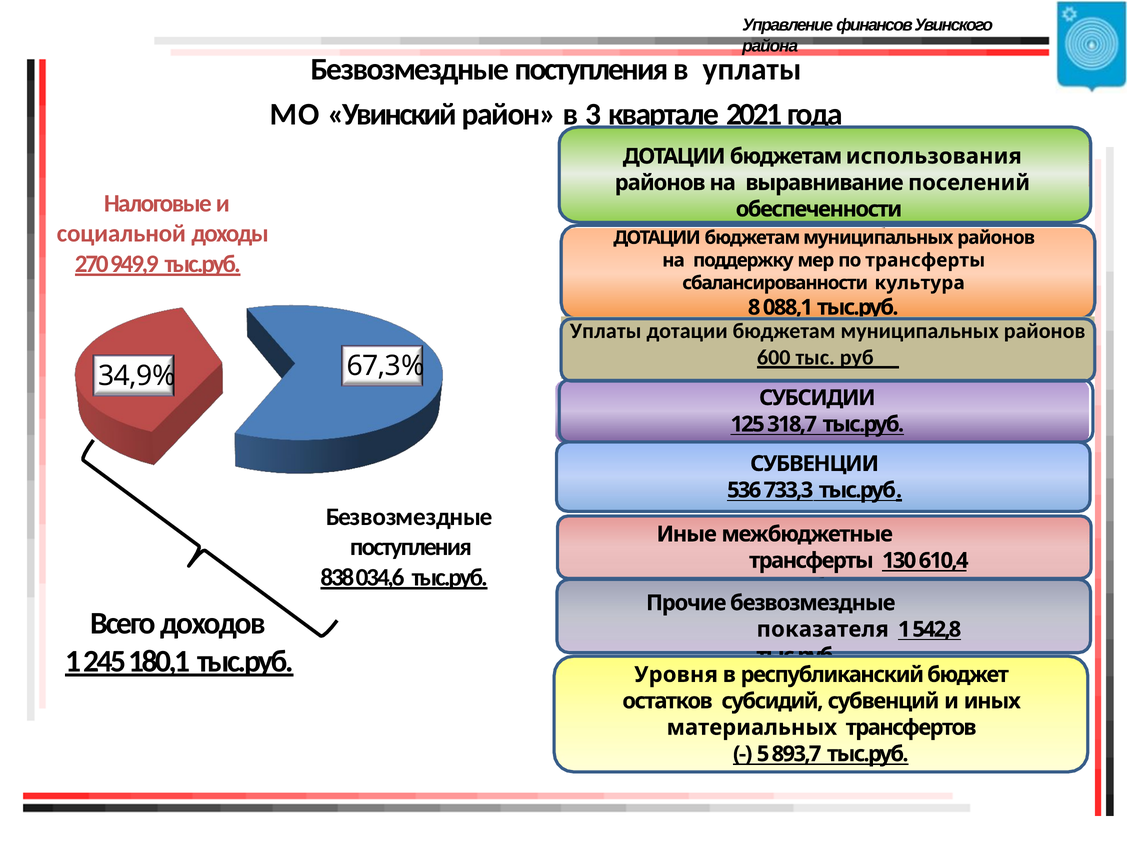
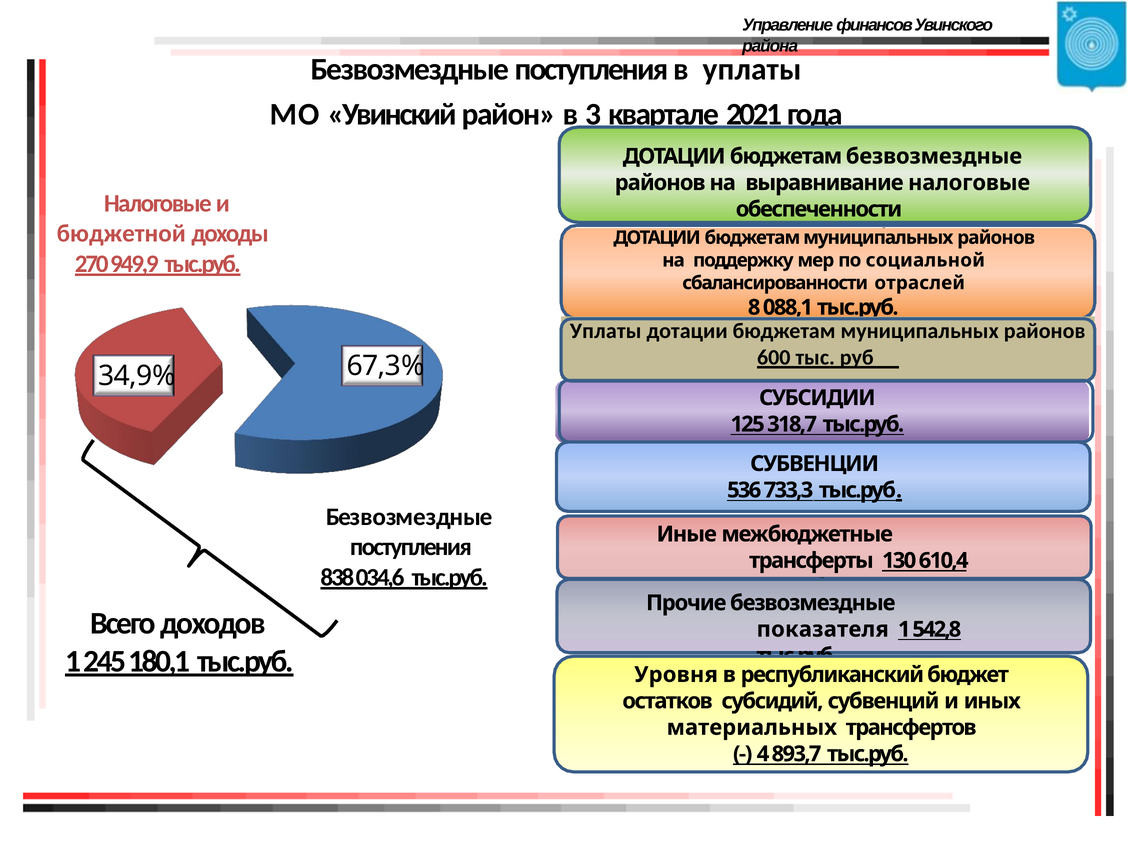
бюджетам использования: использования -> безвозмездные (934, 156)
выравнивание поселений: поселений -> налоговые (969, 183)
социальной: социальной -> бюджетной (121, 234)
по трансферты: трансферты -> социальной (925, 261)
культура: культура -> отраслей (920, 283)
5: 5 -> 4 (763, 755)
